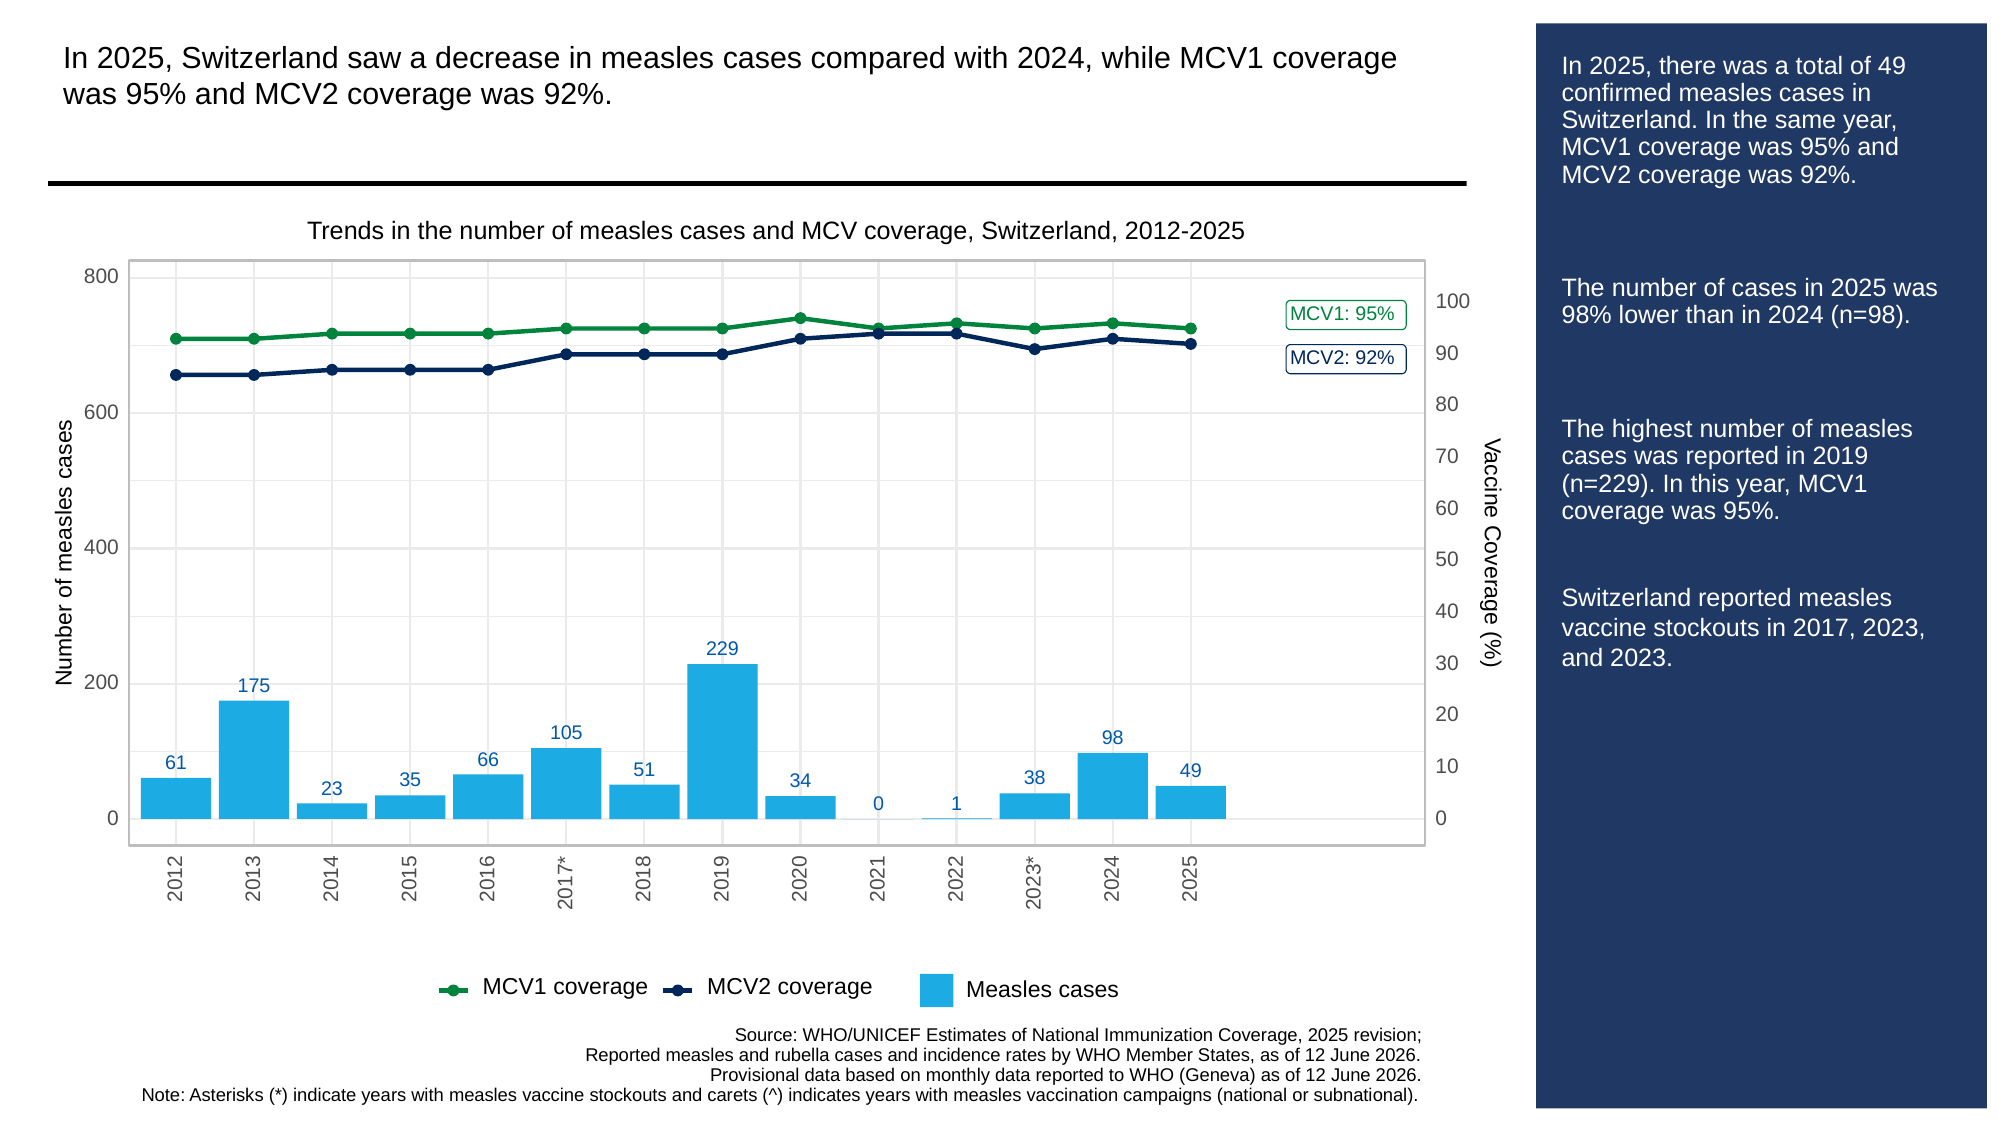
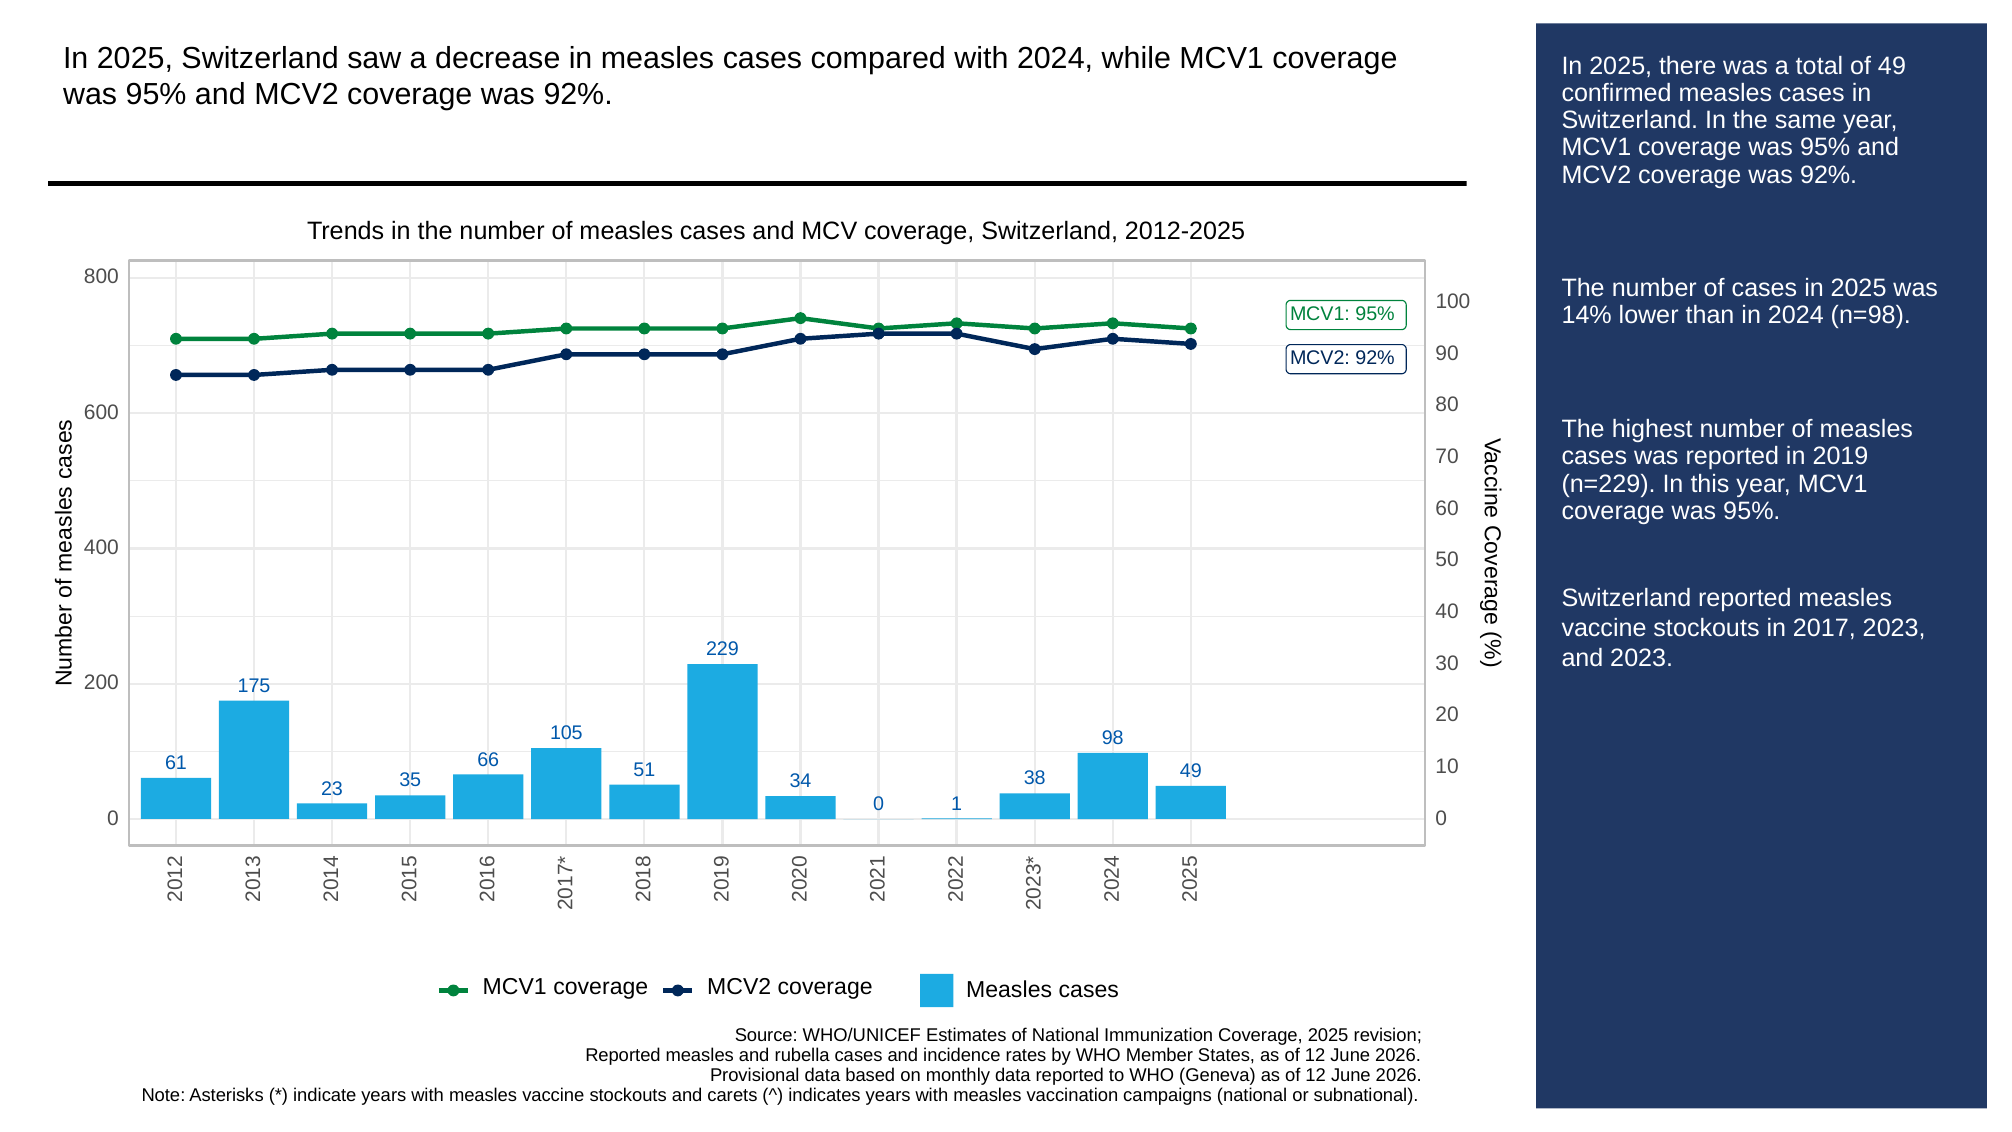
98%: 98% -> 14% (1587, 316)
